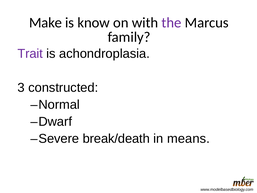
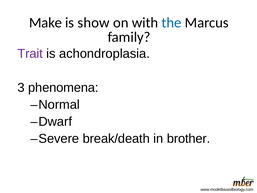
know: know -> show (94, 23)
the colour: purple -> blue (171, 23)
constructed: constructed -> phenomena (63, 88)
means: means -> brother (189, 138)
